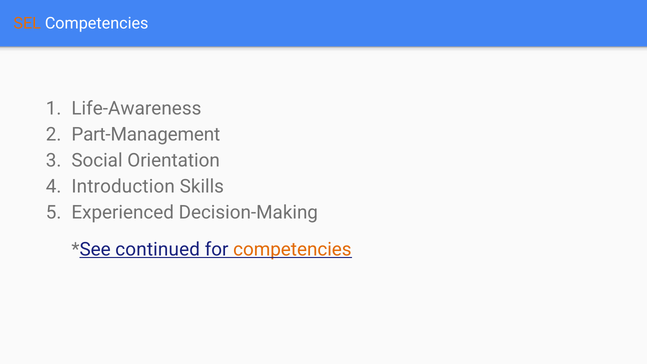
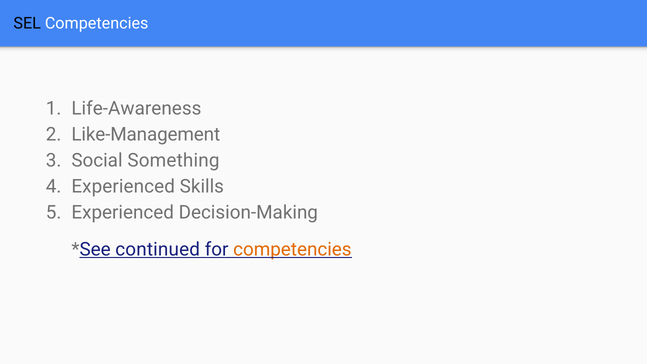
SEL colour: orange -> black (27, 24)
Part-Management: Part-Management -> Like-Management (146, 135)
Orientation: Orientation -> Something (173, 161)
Introduction: Introduction -> Experienced (123, 187)
